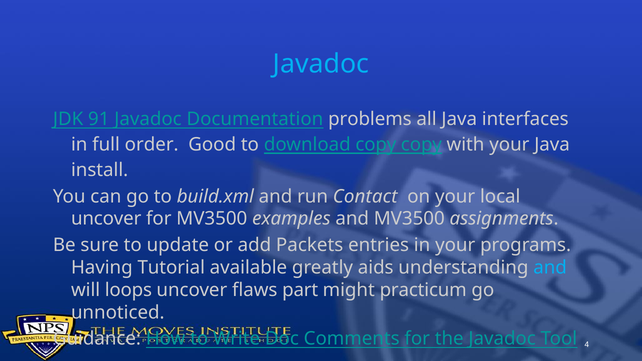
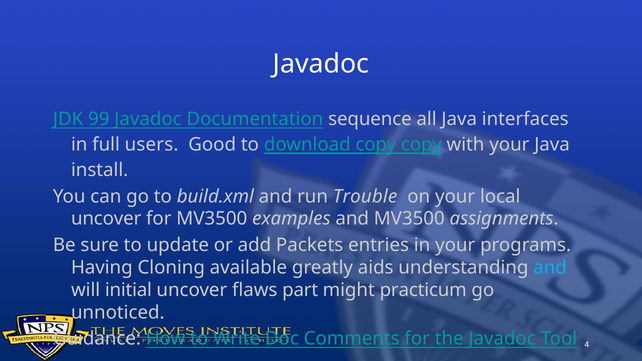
Javadoc colour: light blue -> white (321, 64)
91: 91 -> 99 (99, 119)
problems: problems -> sequence (370, 119)
order: order -> users (152, 145)
Contact: Contact -> Trouble (365, 196)
Tutorial: Tutorial -> Cloning (171, 268)
loops: loops -> initial (128, 290)
